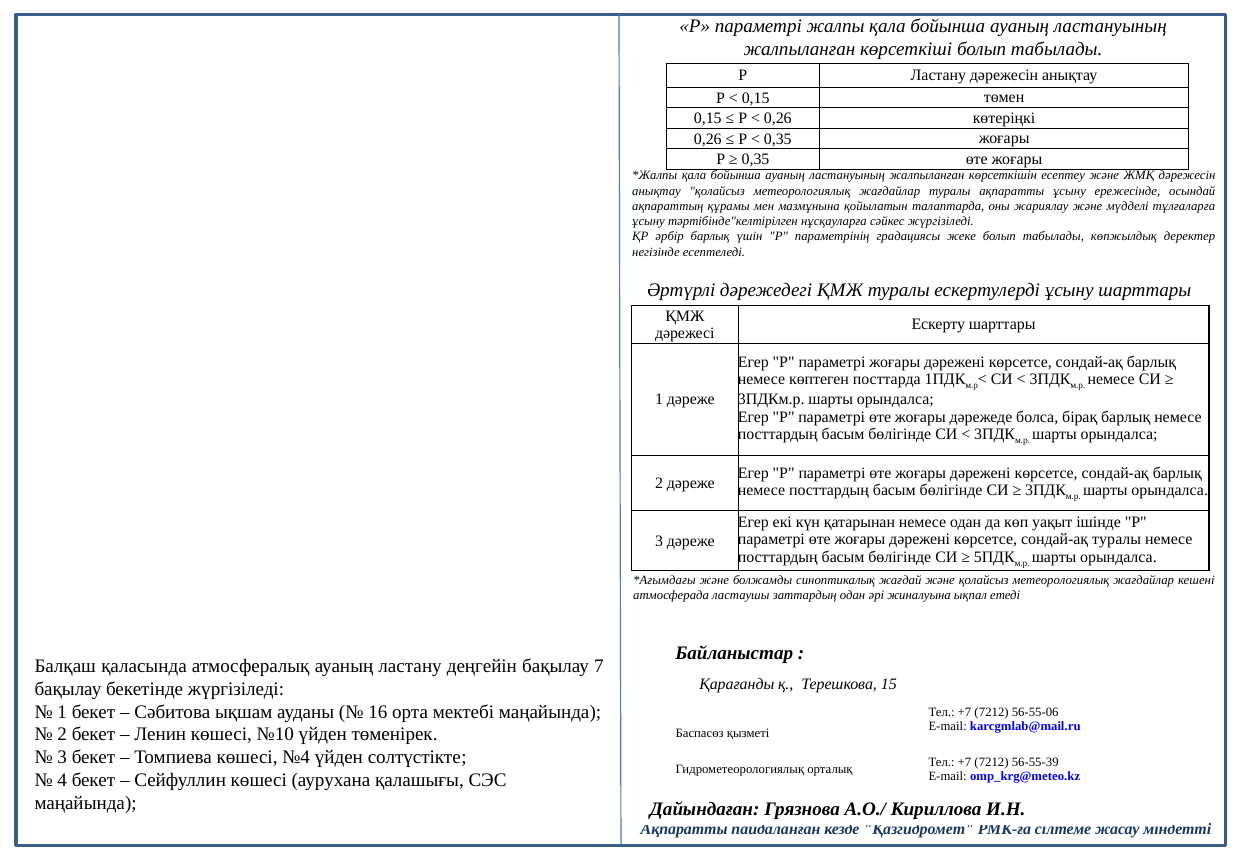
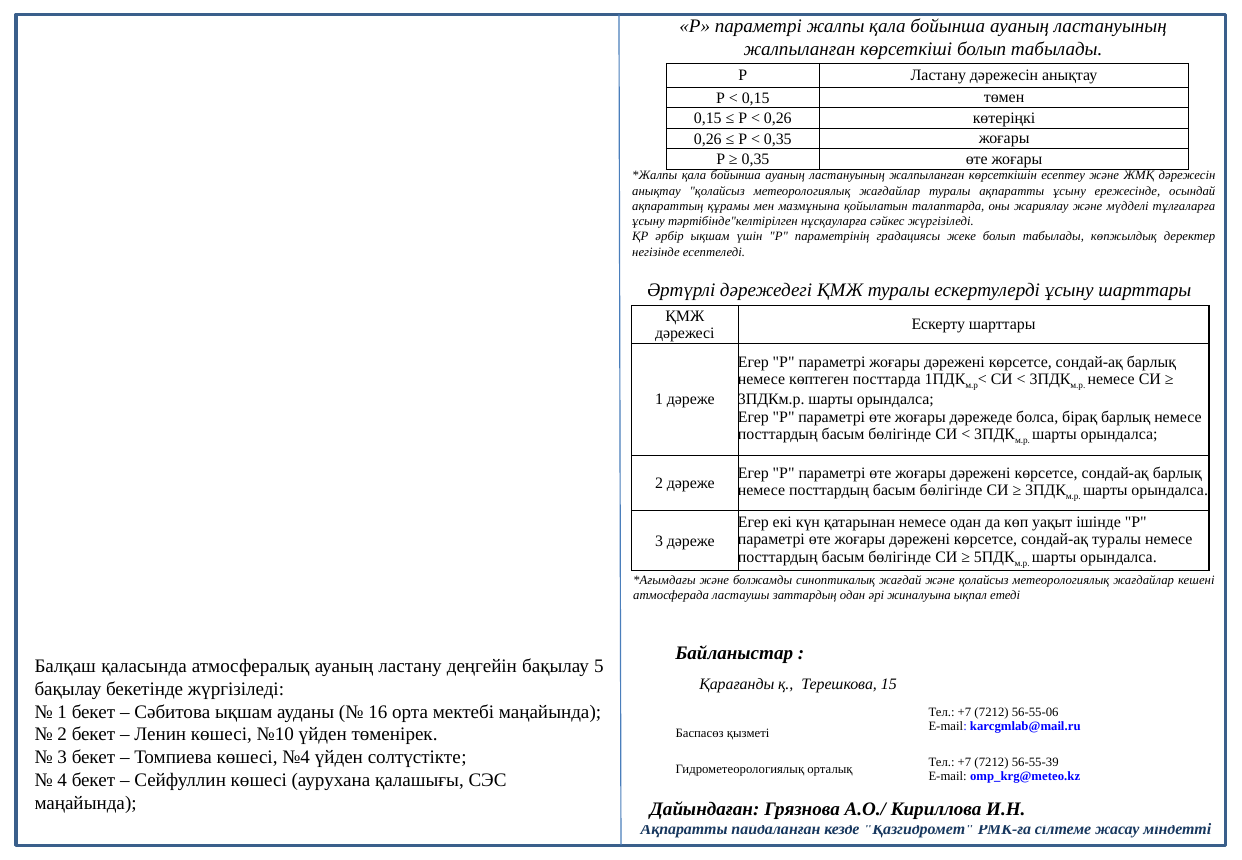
әрбір барлық: барлық -> ықшам (710, 237)
7: 7 -> 5 (599, 666)
